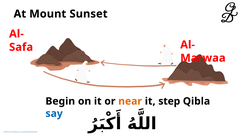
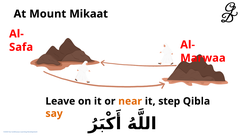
Sunset: Sunset -> Mikaat (89, 14)
Begin: Begin -> Leave (60, 101)
say colour: blue -> orange (54, 114)
